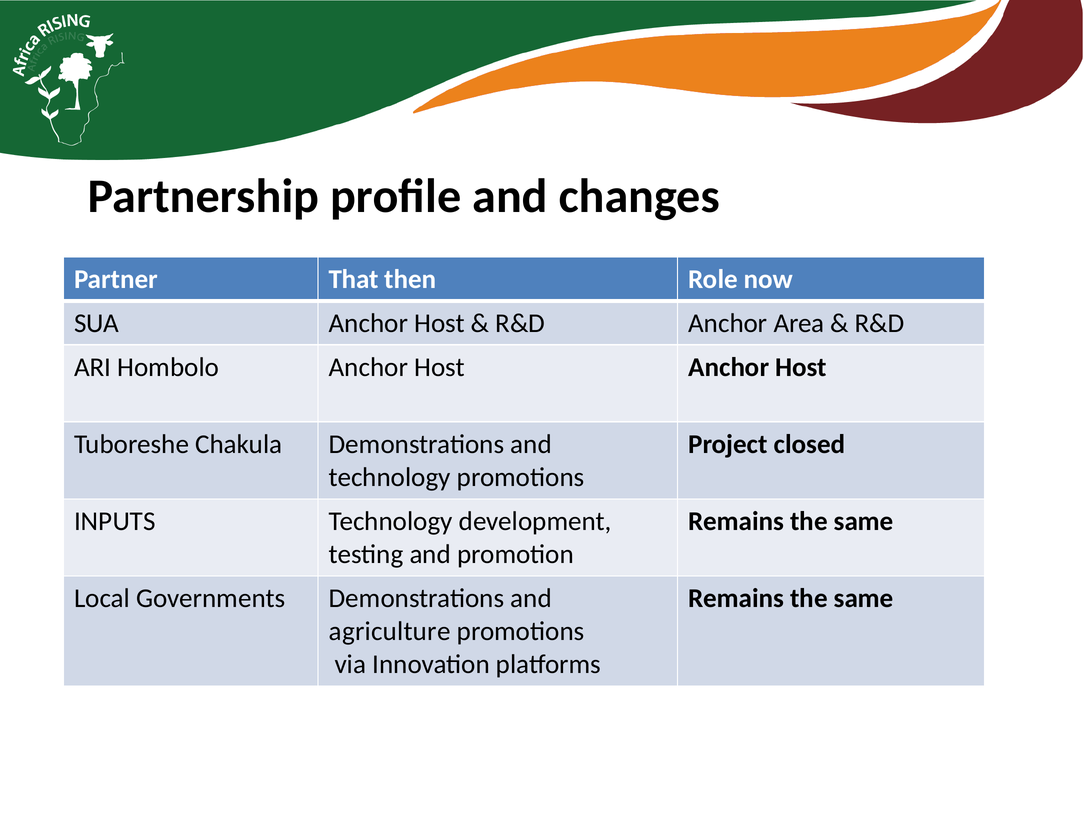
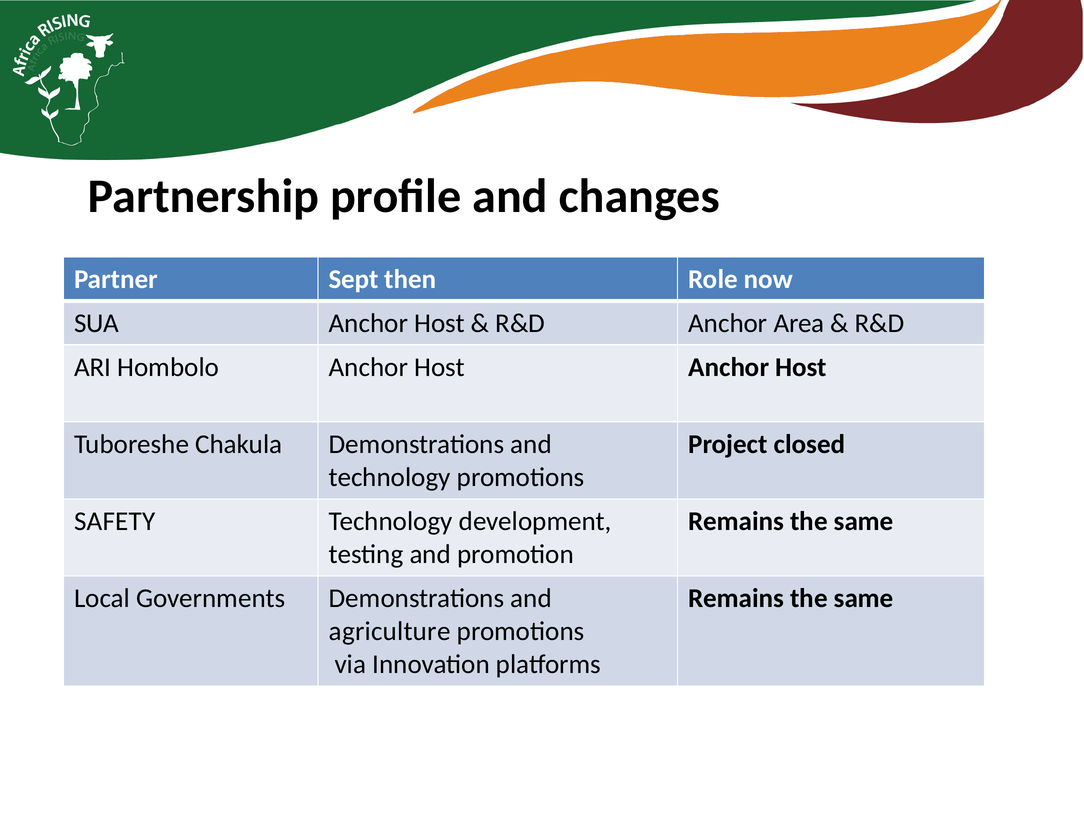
That: That -> Sept (354, 279)
INPUTS: INPUTS -> SAFETY (115, 521)
